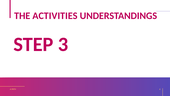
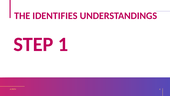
ACTIVITIES: ACTIVITIES -> IDENTIFIES (55, 16)
3: 3 -> 1 (63, 44)
